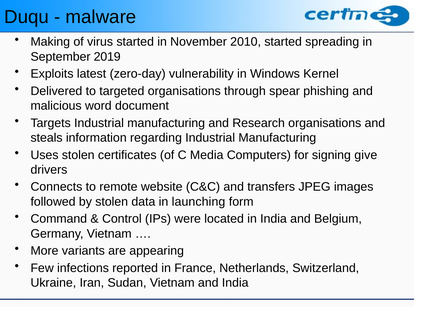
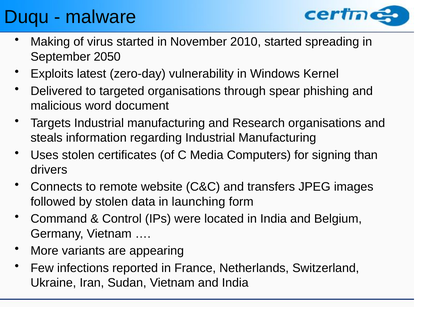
2019: 2019 -> 2050 (107, 57)
give: give -> than (366, 155)
